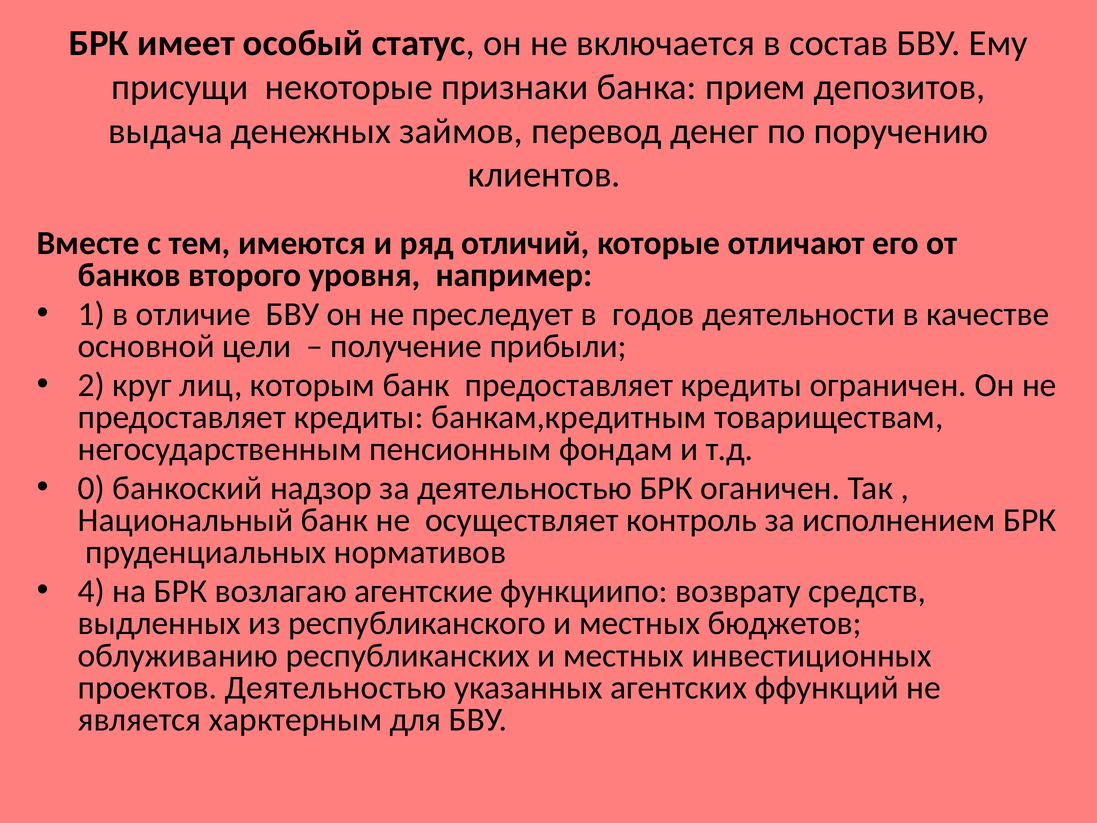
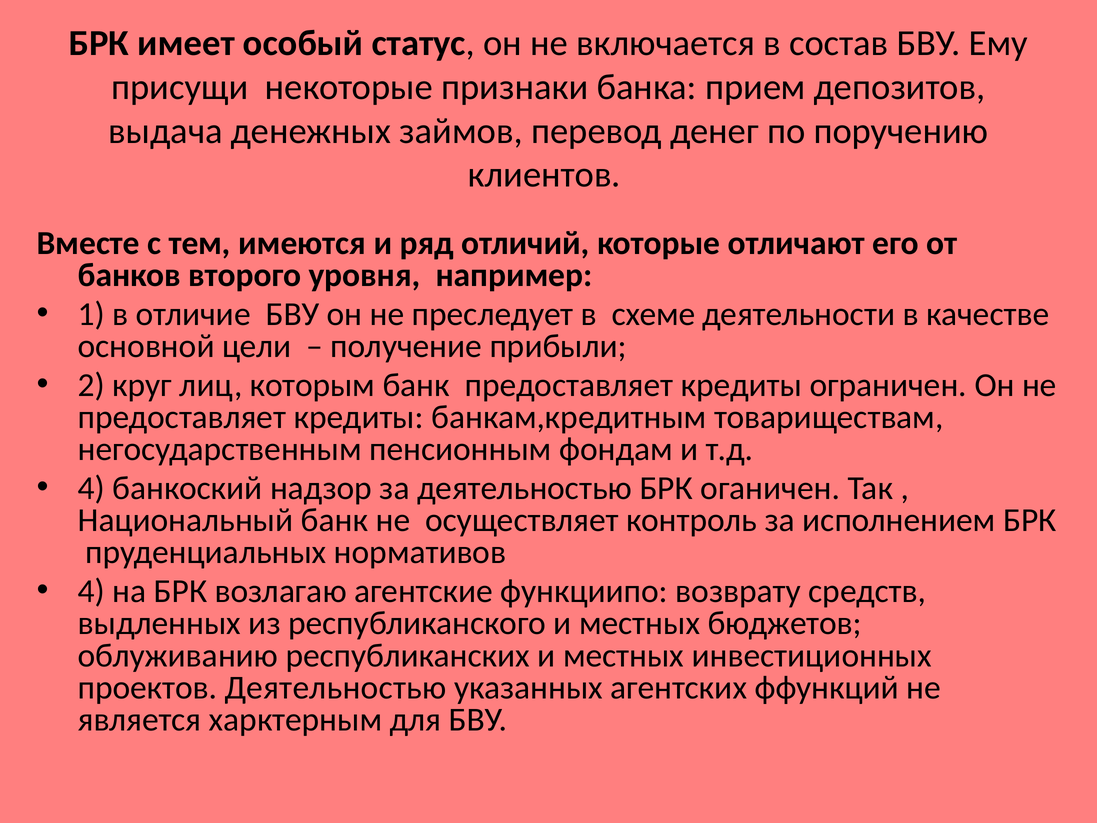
годов: годов -> схеме (654, 314)
0: 0 -> 4 (91, 488)
